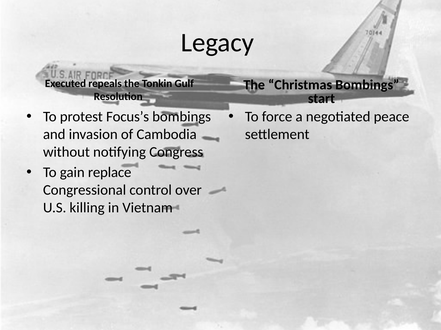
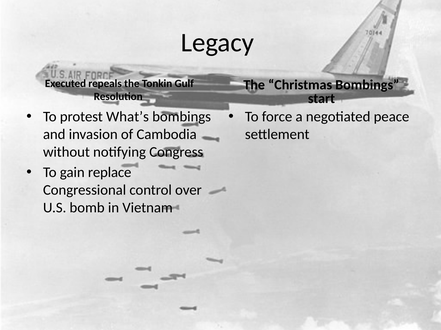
Focus’s: Focus’s -> What’s (127, 117)
killing: killing -> bomb (87, 208)
